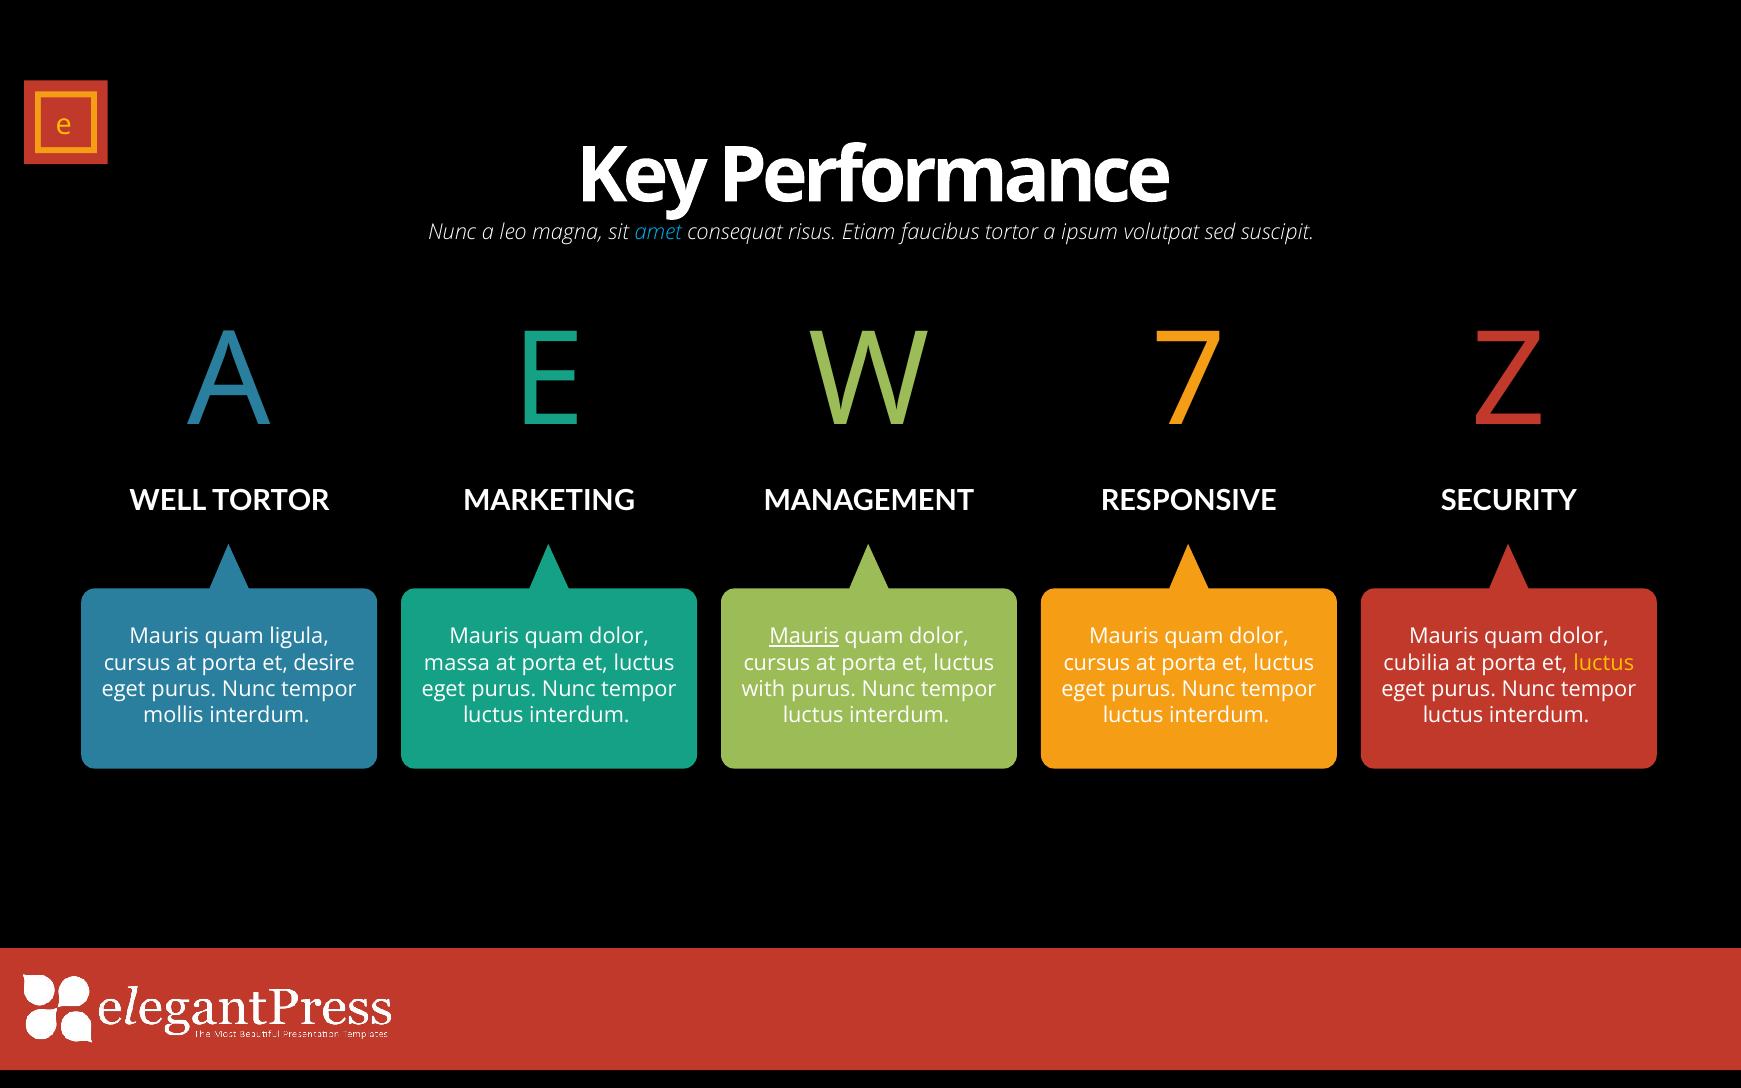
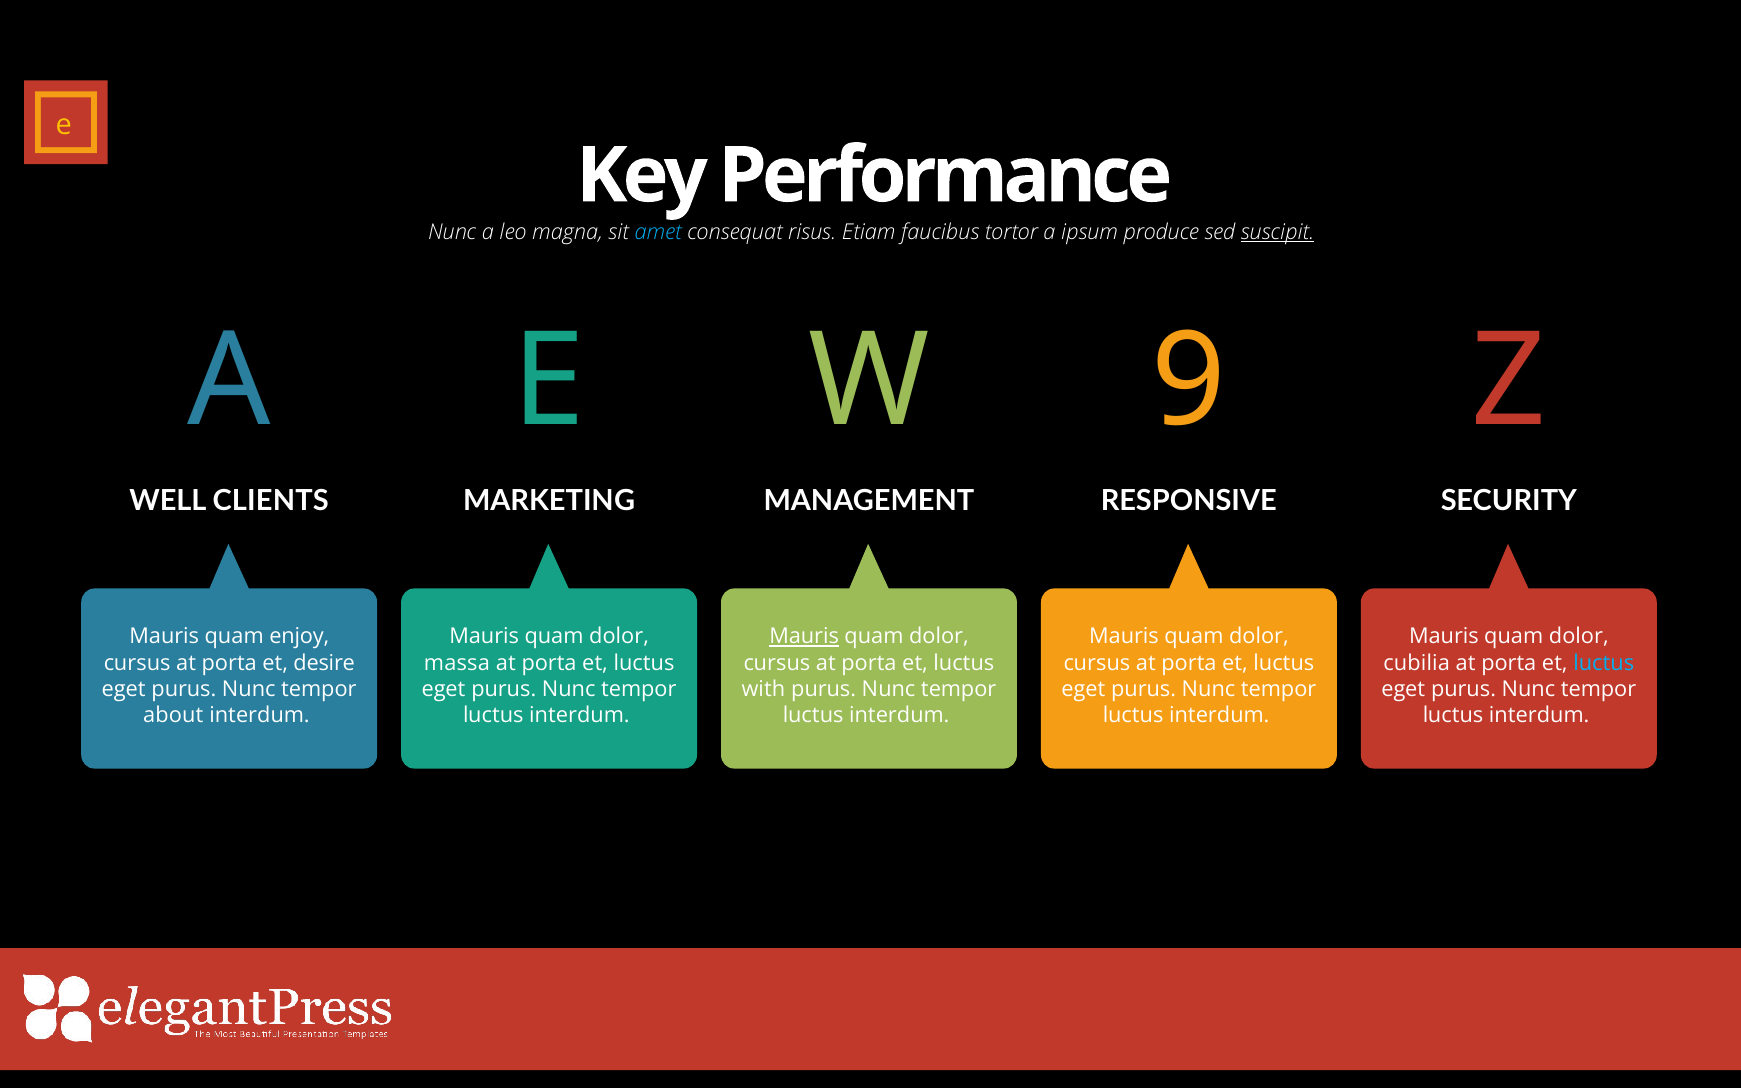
volutpat: volutpat -> produce (1161, 232)
suscipit underline: none -> present (1278, 232)
7: 7 -> 9 (1189, 382)
WELL TORTOR: TORTOR -> CLIENTS (271, 501)
ligula: ligula -> enjoy (299, 637)
luctus colour: yellow -> light blue (1604, 663)
mollis: mollis -> about (173, 715)
